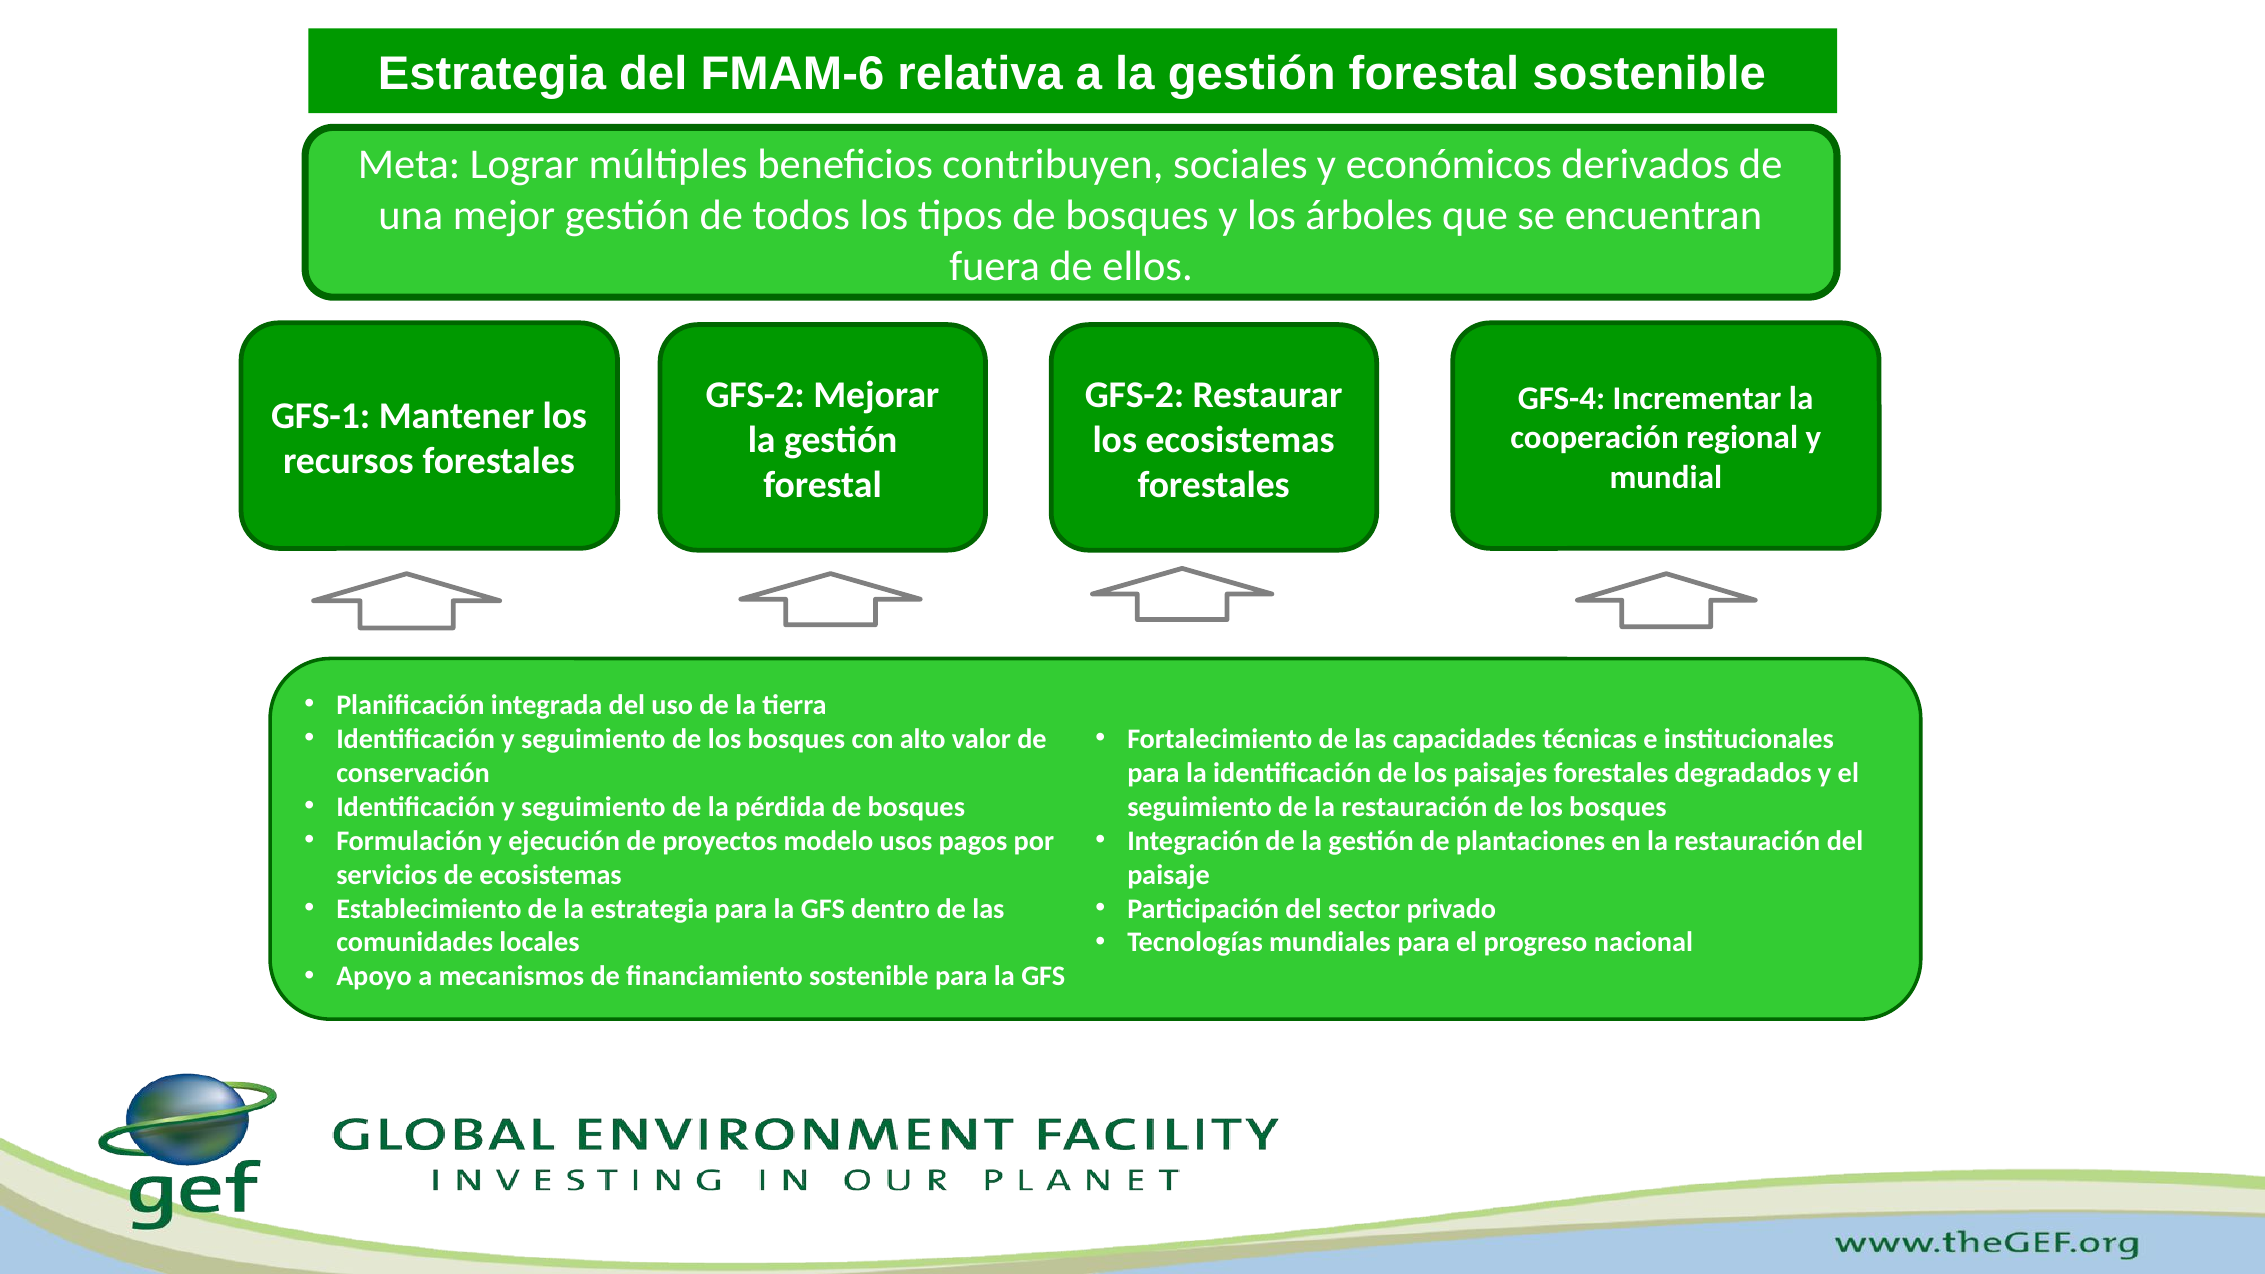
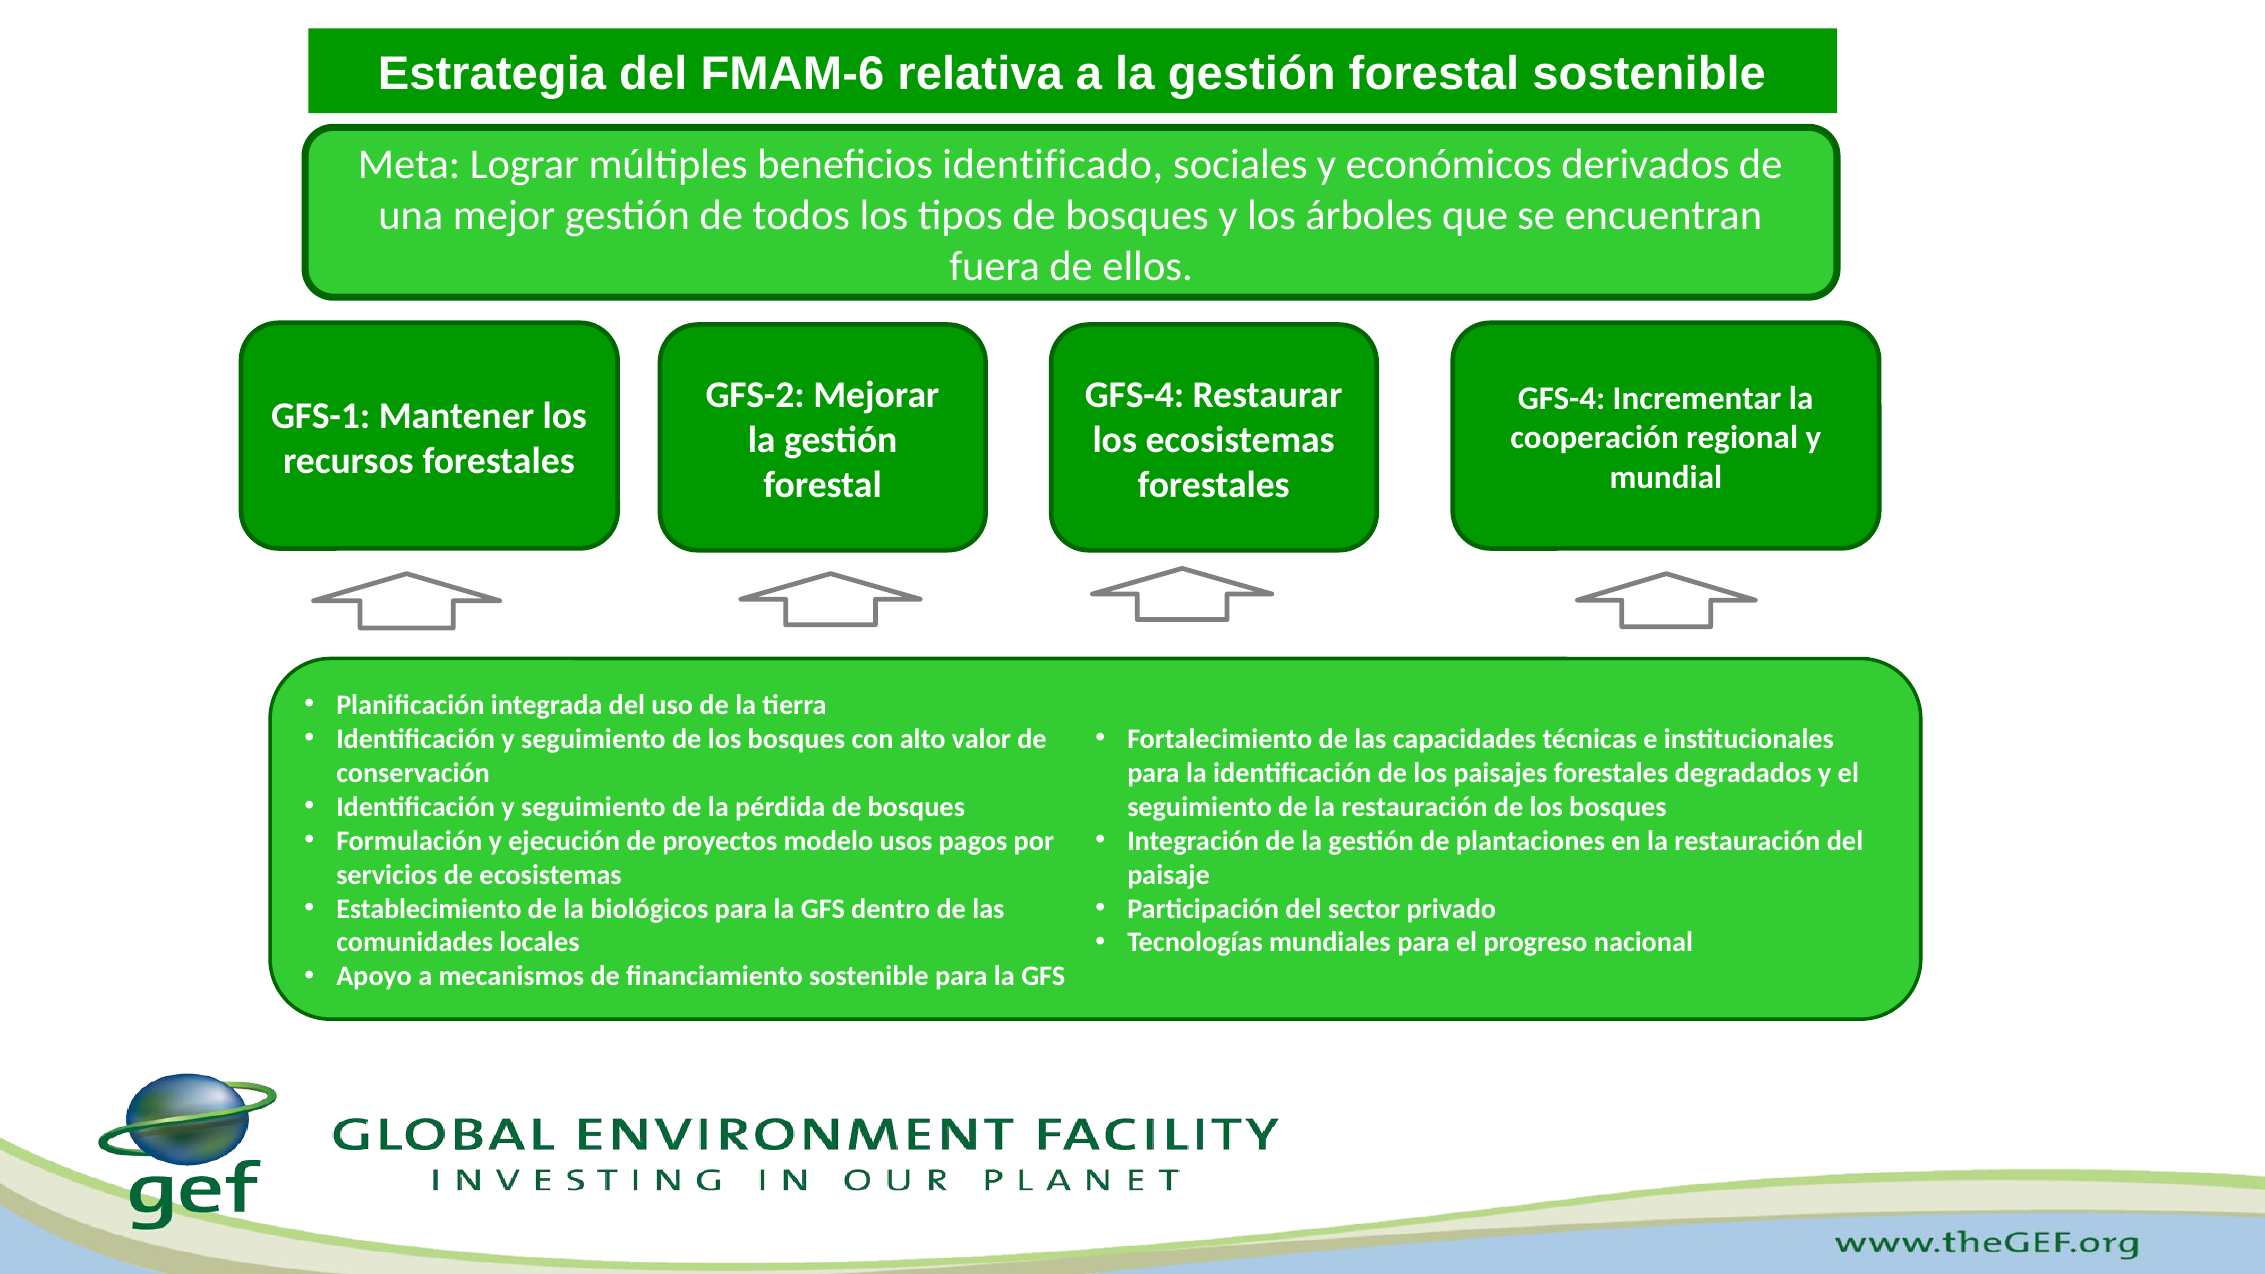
contribuyen: contribuyen -> identificado (1053, 164)
GFS-2: GFS-2 -> GFS-4 (1134, 395)
la estrategia: estrategia -> biológicos (649, 909)
